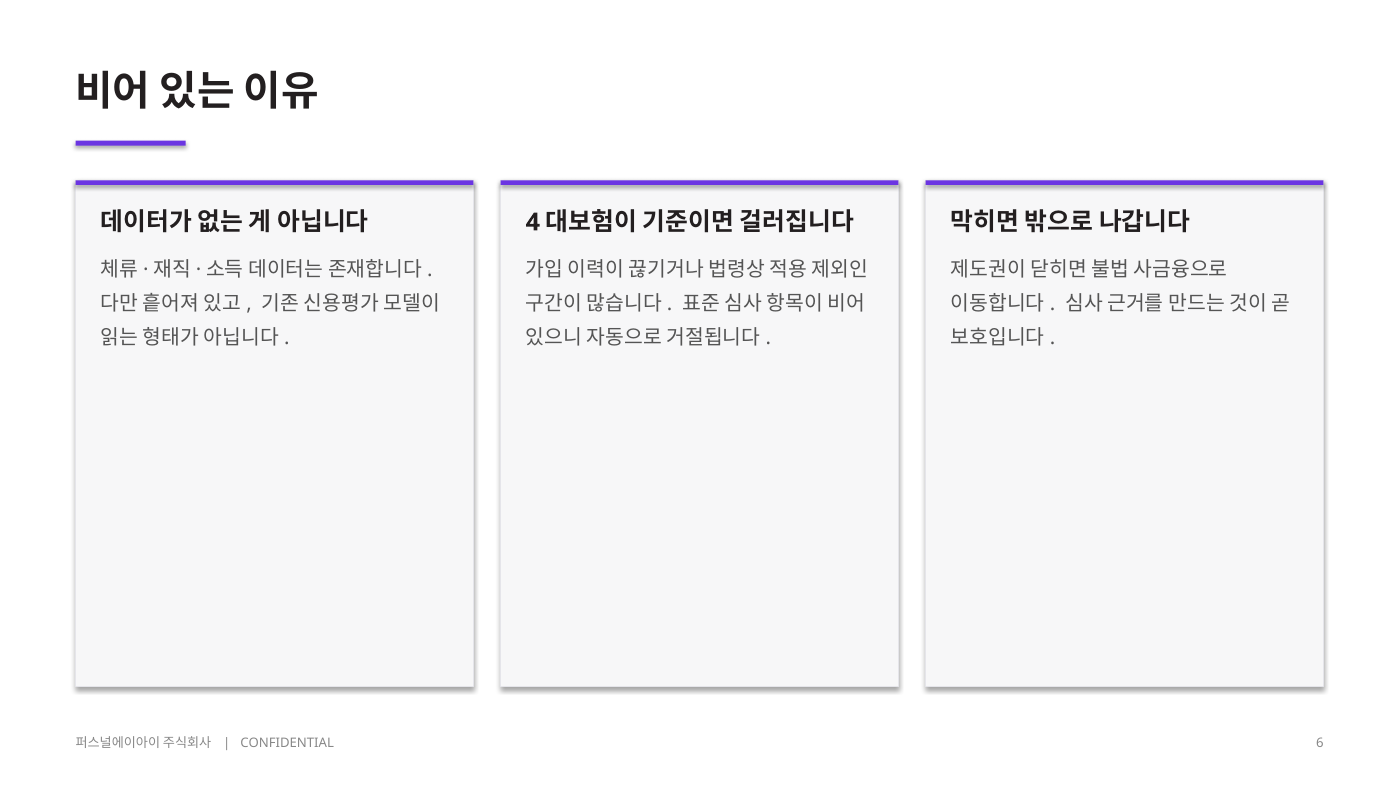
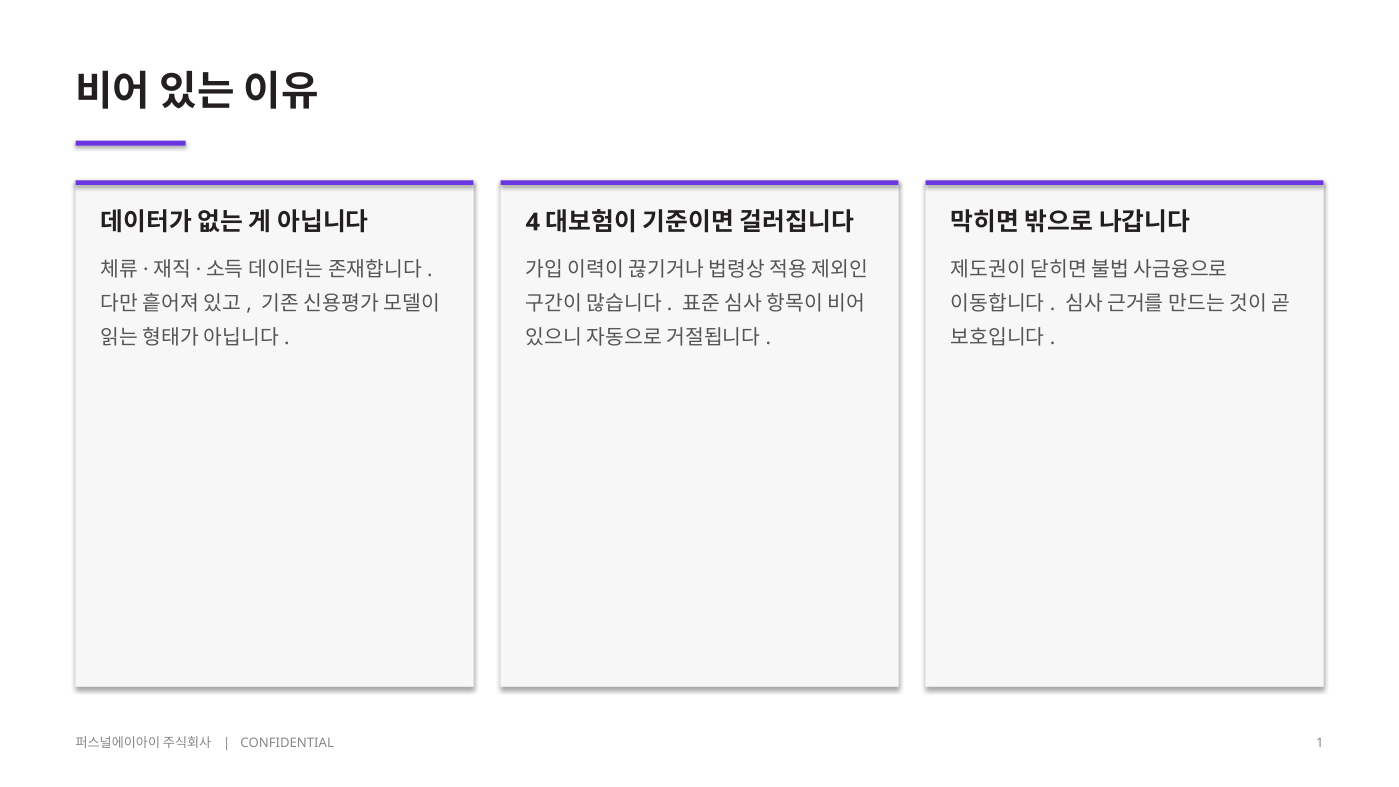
6: 6 -> 1 (1320, 743)
